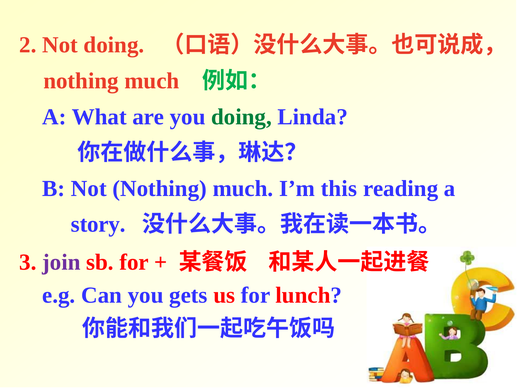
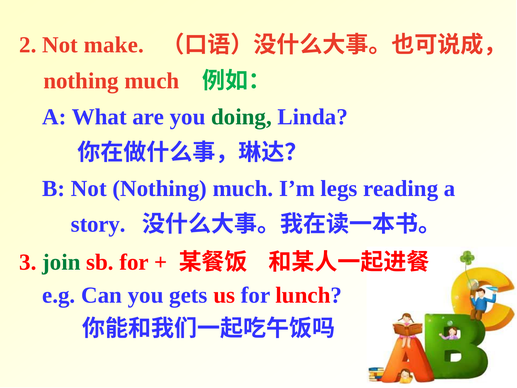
Not doing: doing -> make (114, 45)
this: this -> legs (339, 188)
join colour: purple -> green (61, 262)
